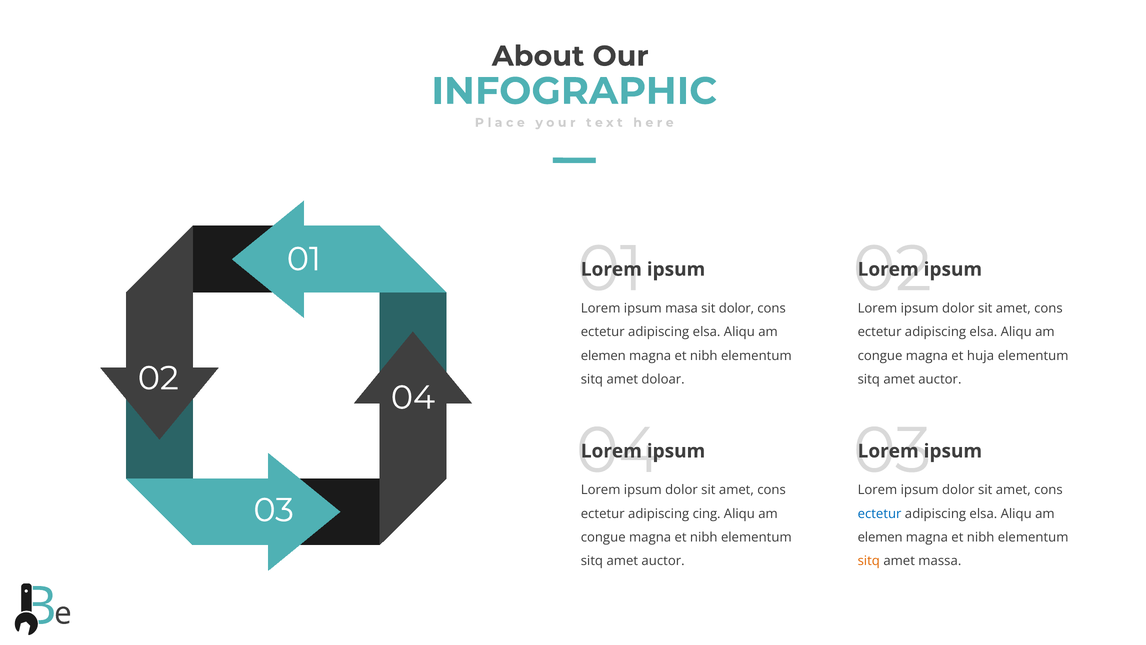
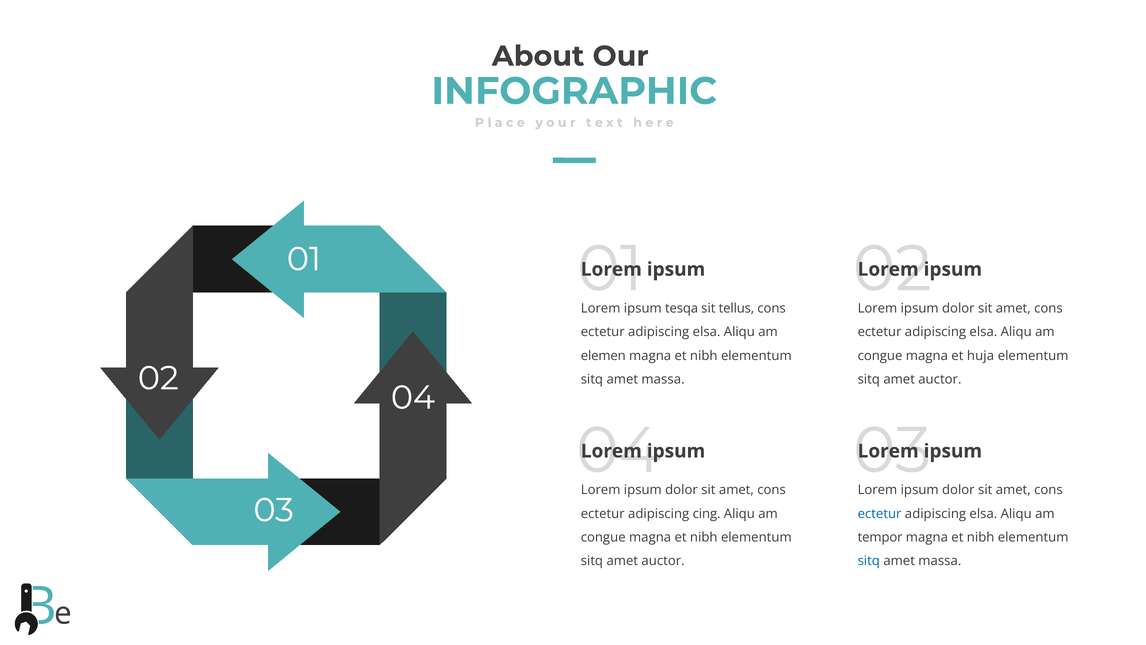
masa: masa -> tesqa (682, 308)
sit dolor: dolor -> tellus (736, 308)
doloar: doloar -> massa (663, 379)
elemen: elemen -> tempor (880, 537)
sitq colour: orange -> blue (869, 561)
